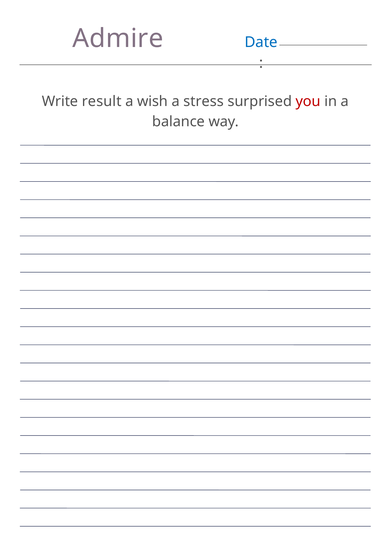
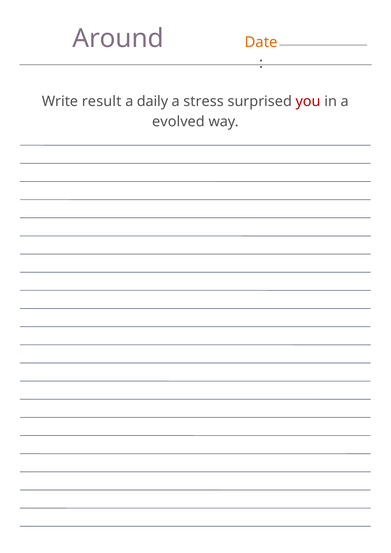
Admire: Admire -> Around (118, 38)
Date colour: blue -> orange (261, 42)
wish: wish -> daily (153, 101)
balance: balance -> evolved (179, 122)
